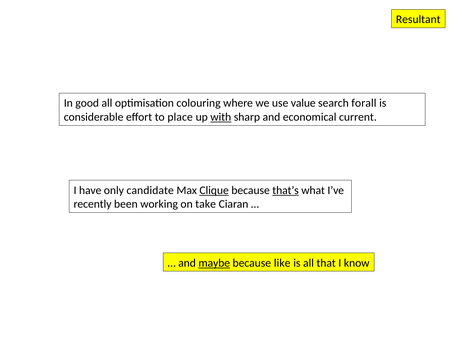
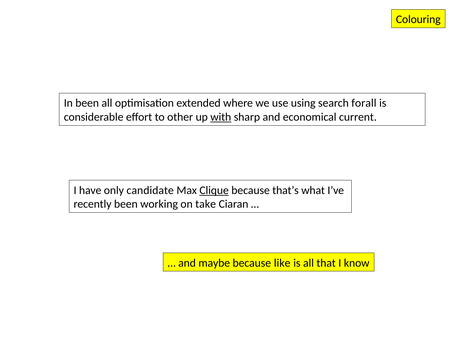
Resultant: Resultant -> Colouring (418, 20)
In good: good -> been (87, 103)
colouring: colouring -> extended (199, 103)
value: value -> using (303, 103)
place: place -> other (180, 117)
that’s underline: present -> none (286, 191)
maybe underline: present -> none (214, 263)
